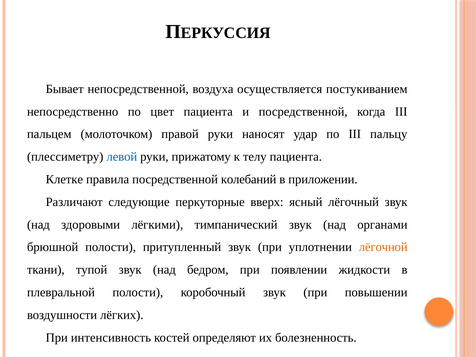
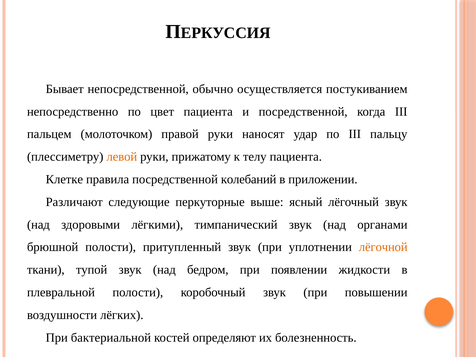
воздуха: воздуха -> обычно (213, 89)
левой colour: blue -> orange (122, 157)
вверх: вверх -> выше (267, 202)
интенсивность: интенсивность -> бактериальной (111, 338)
